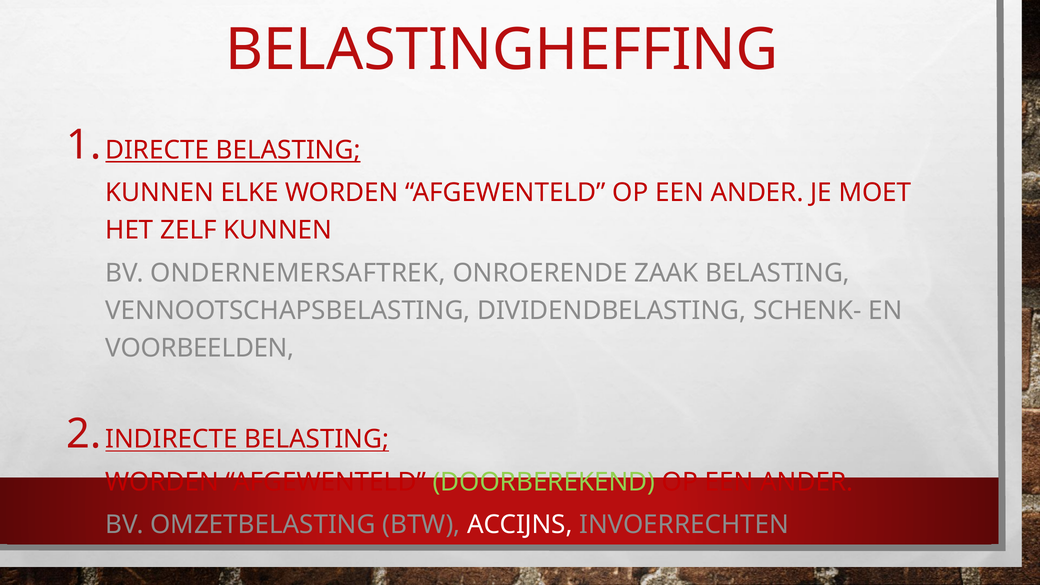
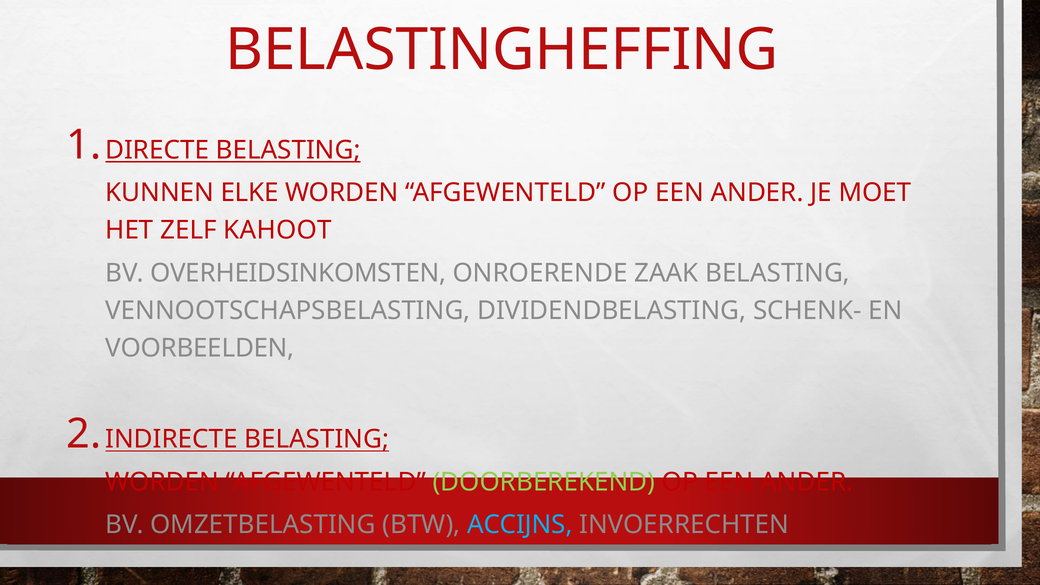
ZELF KUNNEN: KUNNEN -> KAHOOT (277, 230)
ONDERNEMERSAFTREK: ONDERNEMERSAFTREK -> OVERHEIDSINKOMSTEN (298, 273)
ACCIJNS colour: white -> light blue (520, 525)
